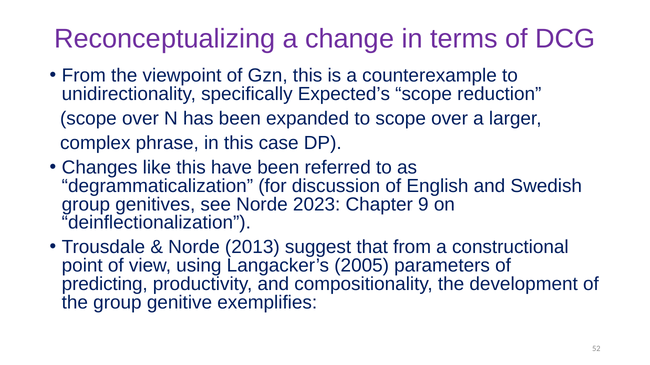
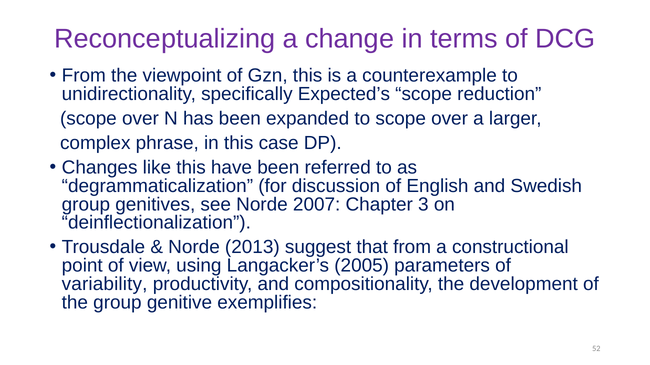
2023: 2023 -> 2007 (317, 205)
9: 9 -> 3 (423, 205)
predicting: predicting -> variability (105, 285)
